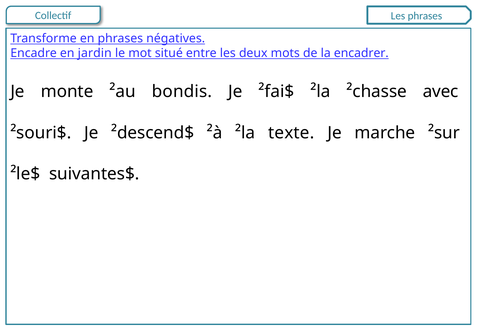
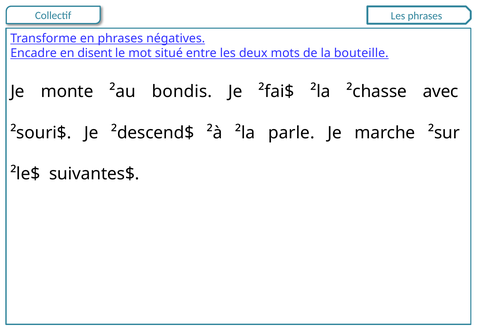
jardin: jardin -> disent (95, 53)
encadrer: encadrer -> bouteille (361, 53)
texte: texte -> parle (291, 133)
